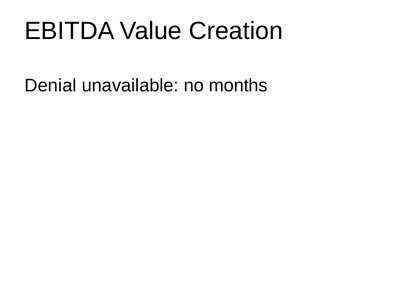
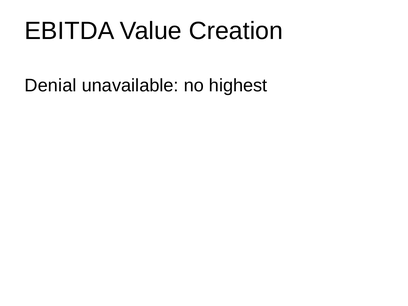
months: months -> highest (238, 86)
